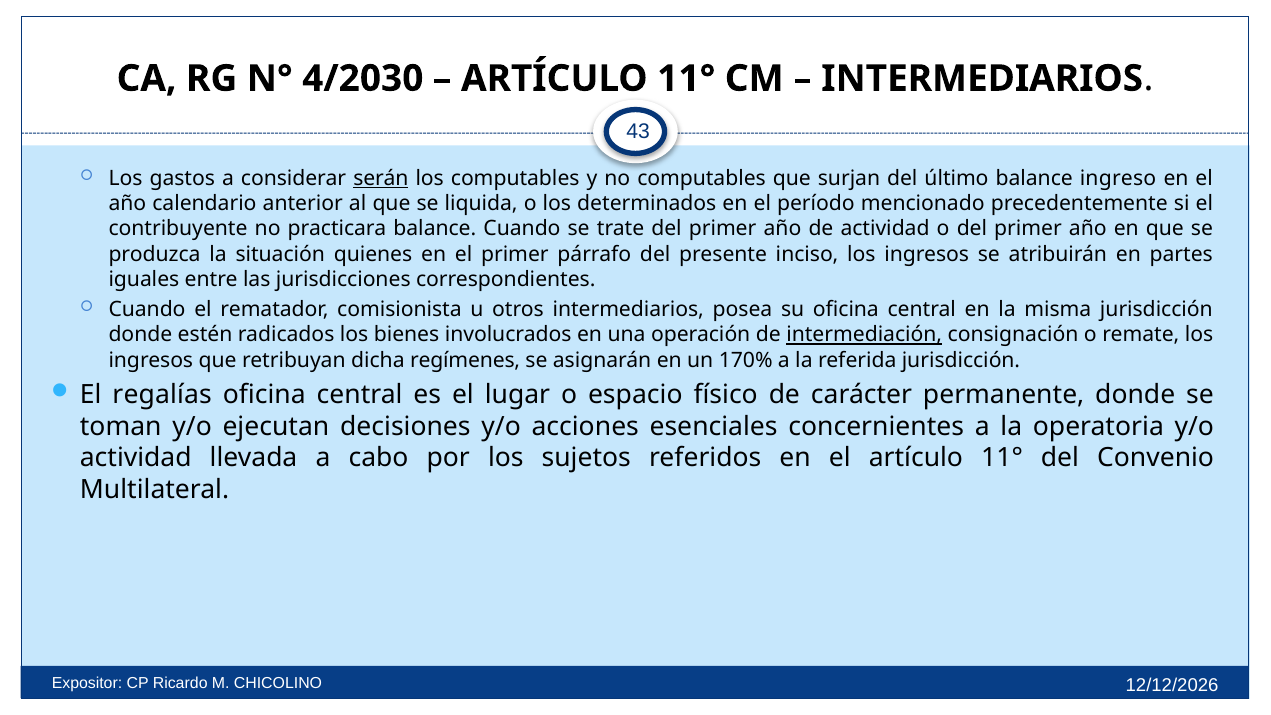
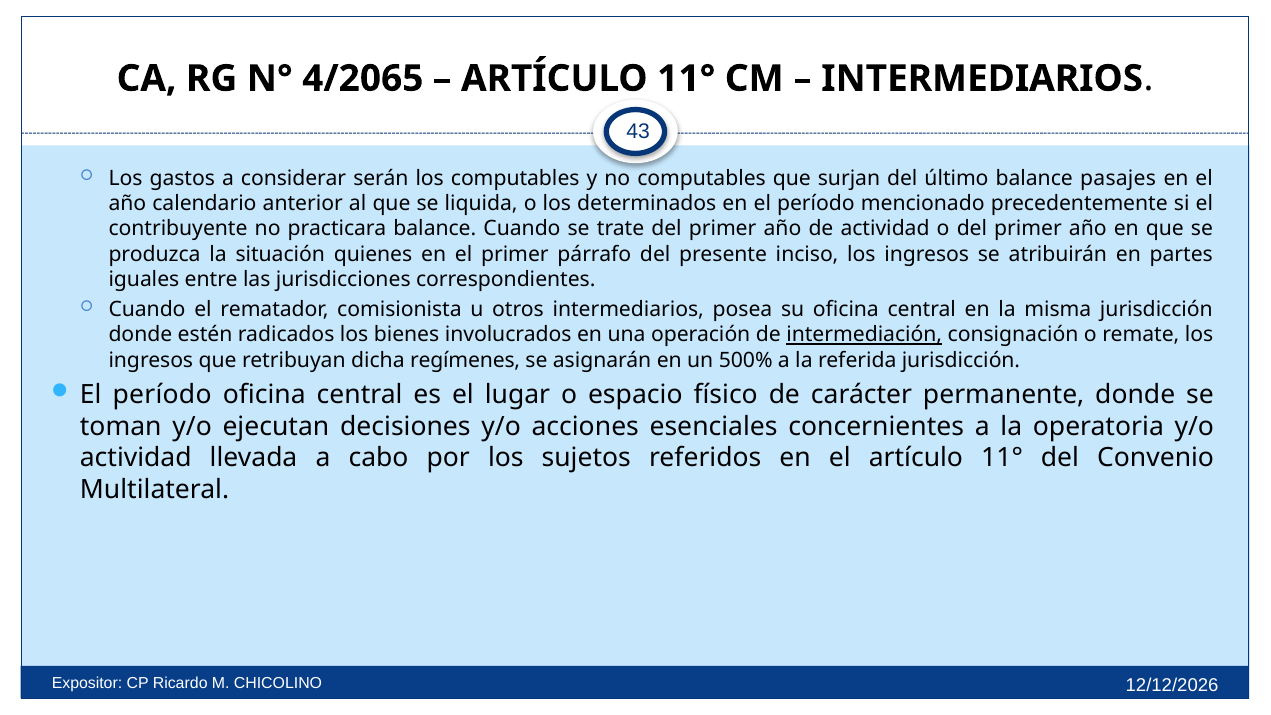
4/2030: 4/2030 -> 4/2065 (363, 79)
serán underline: present -> none (381, 178)
ingreso: ingreso -> pasajes (1118, 178)
170%: 170% -> 500% (746, 360)
regalías: regalías -> período (162, 395)
